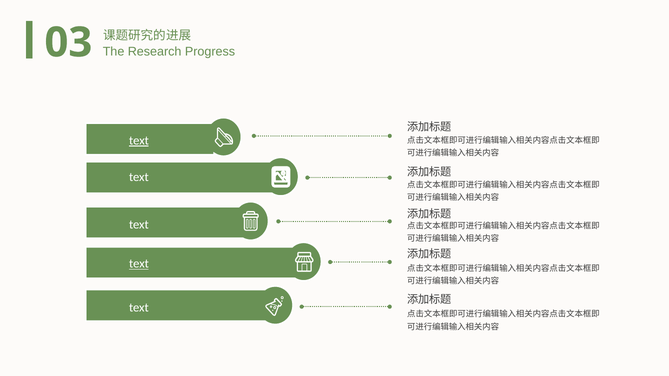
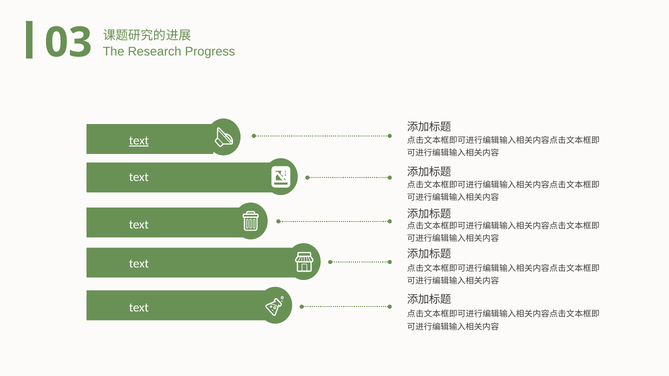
text underline: present -> none (139, 264)
